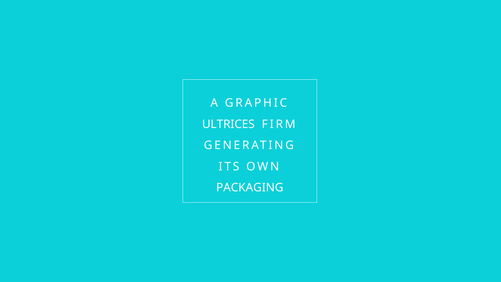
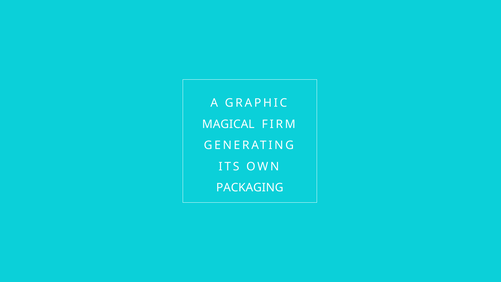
ULTRICES: ULTRICES -> MAGICAL (228, 124)
